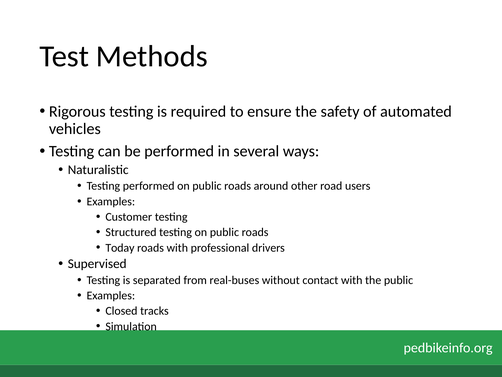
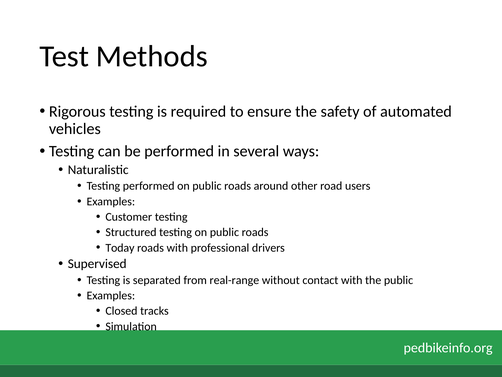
real-buses: real-buses -> real-range (234, 280)
